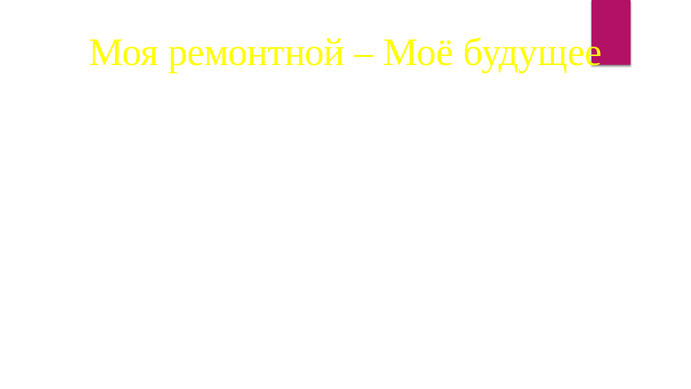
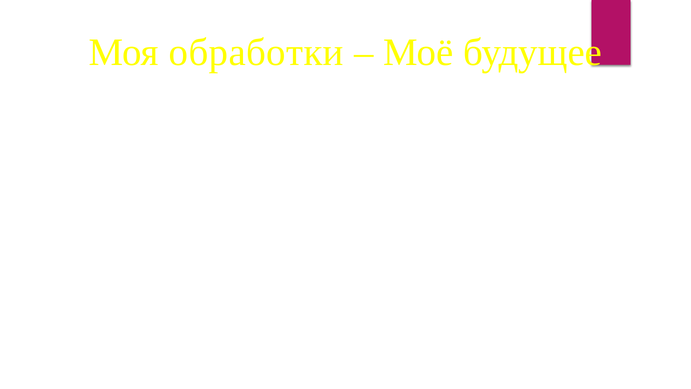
ремонтной: ремонтной -> обработки (256, 53)
